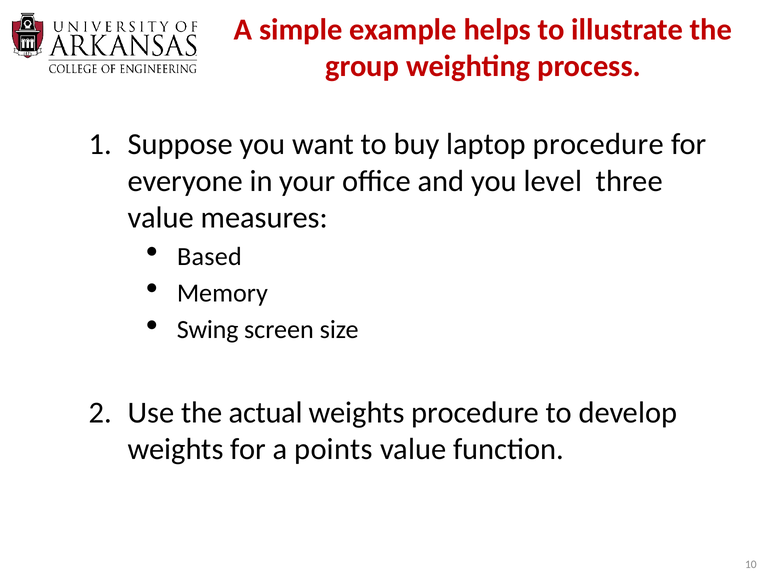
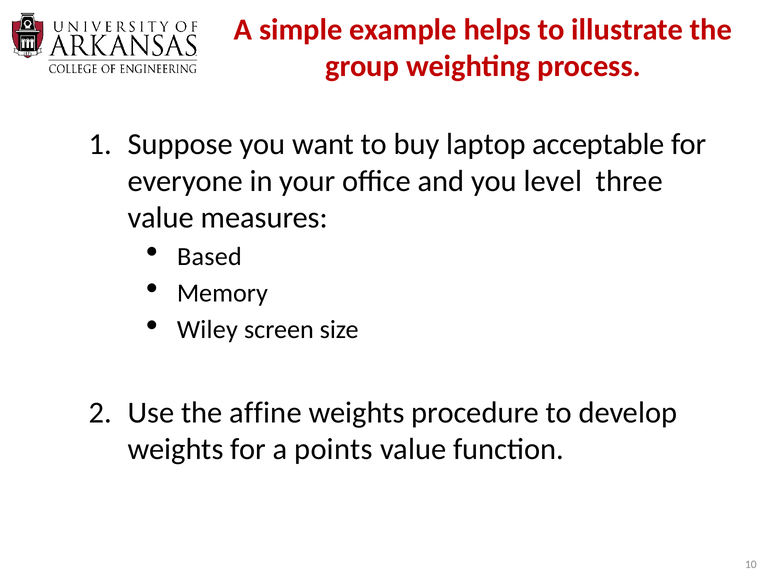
laptop procedure: procedure -> acceptable (599, 144)
Swing: Swing -> Wiley (207, 330)
actual: actual -> affine (266, 413)
